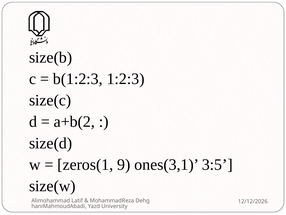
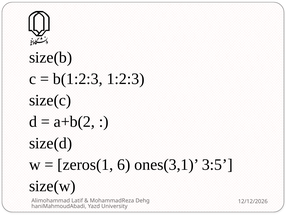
9: 9 -> 6 (124, 164)
